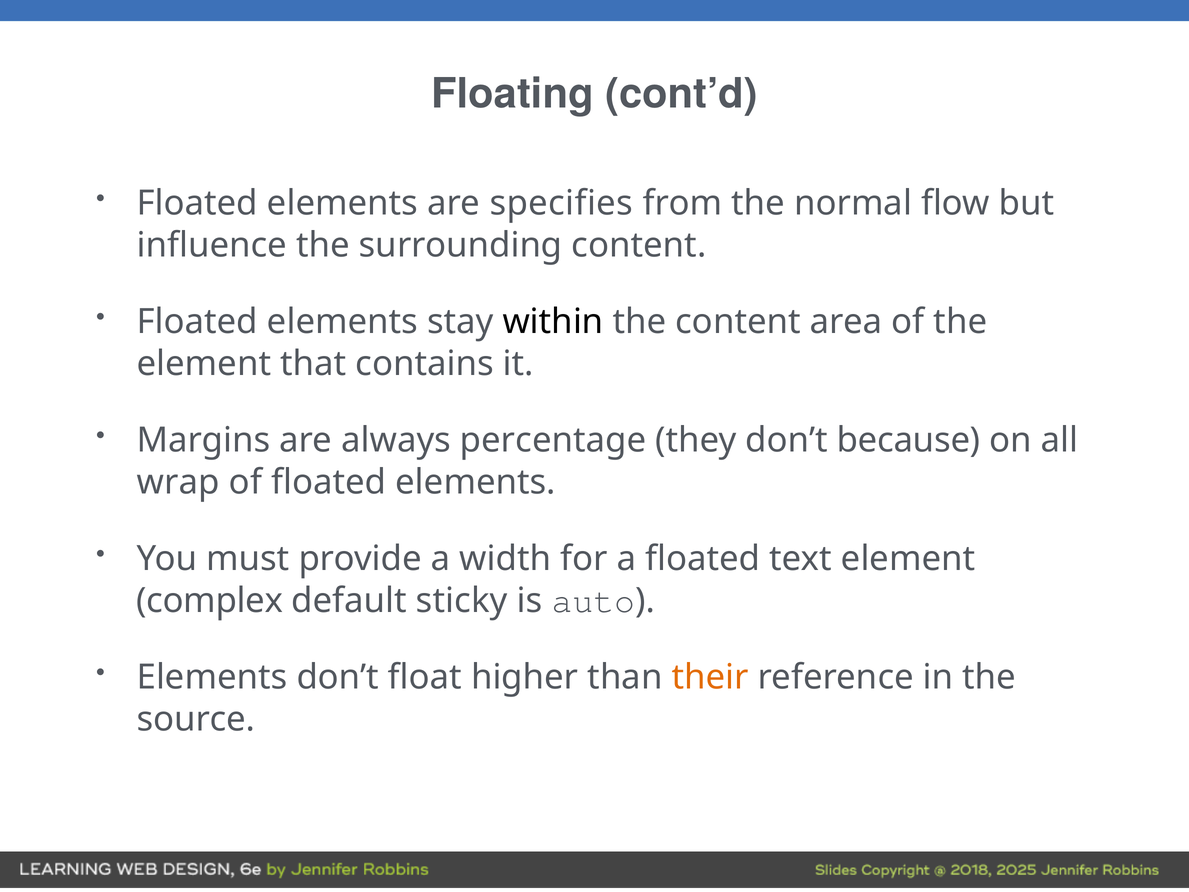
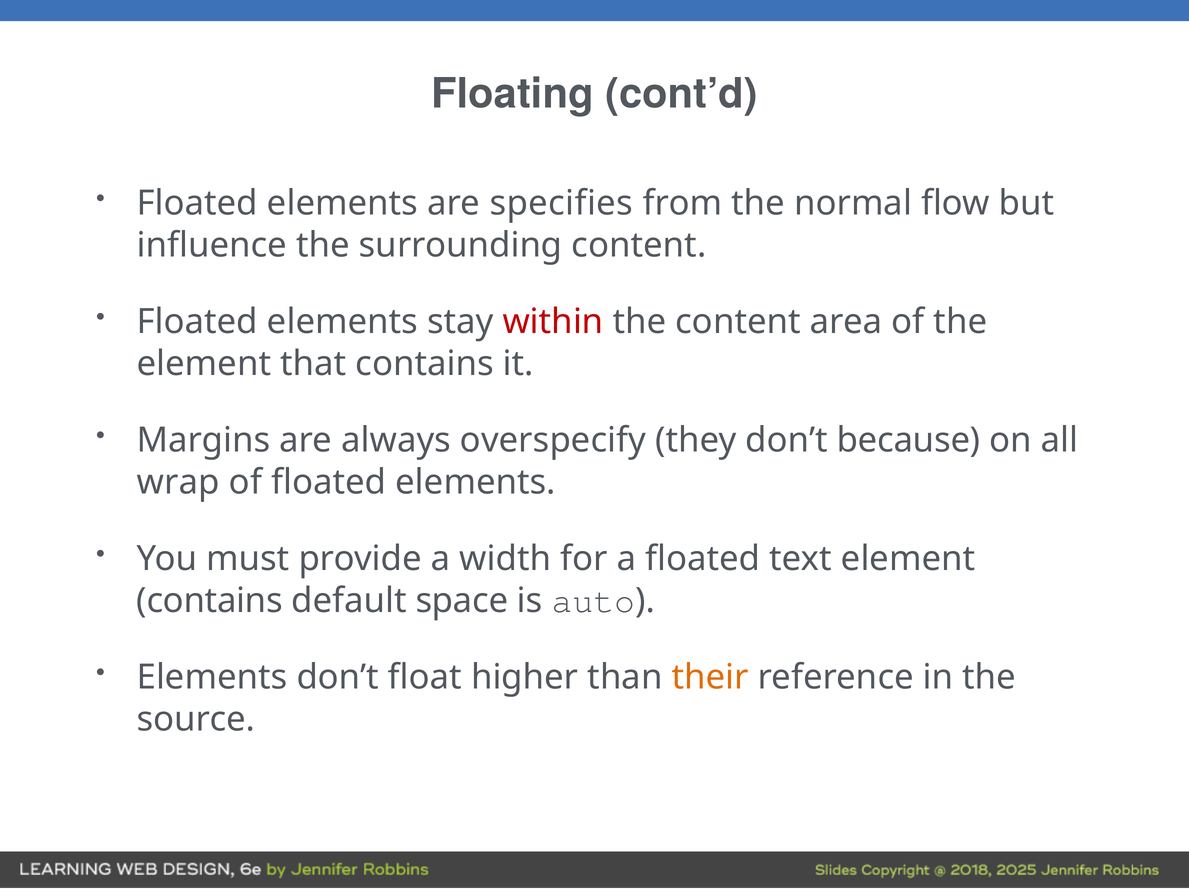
within colour: black -> red (553, 322)
percentage: percentage -> overspecify (553, 440)
complex: complex -> contains (210, 600)
sticky: sticky -> space (462, 600)
